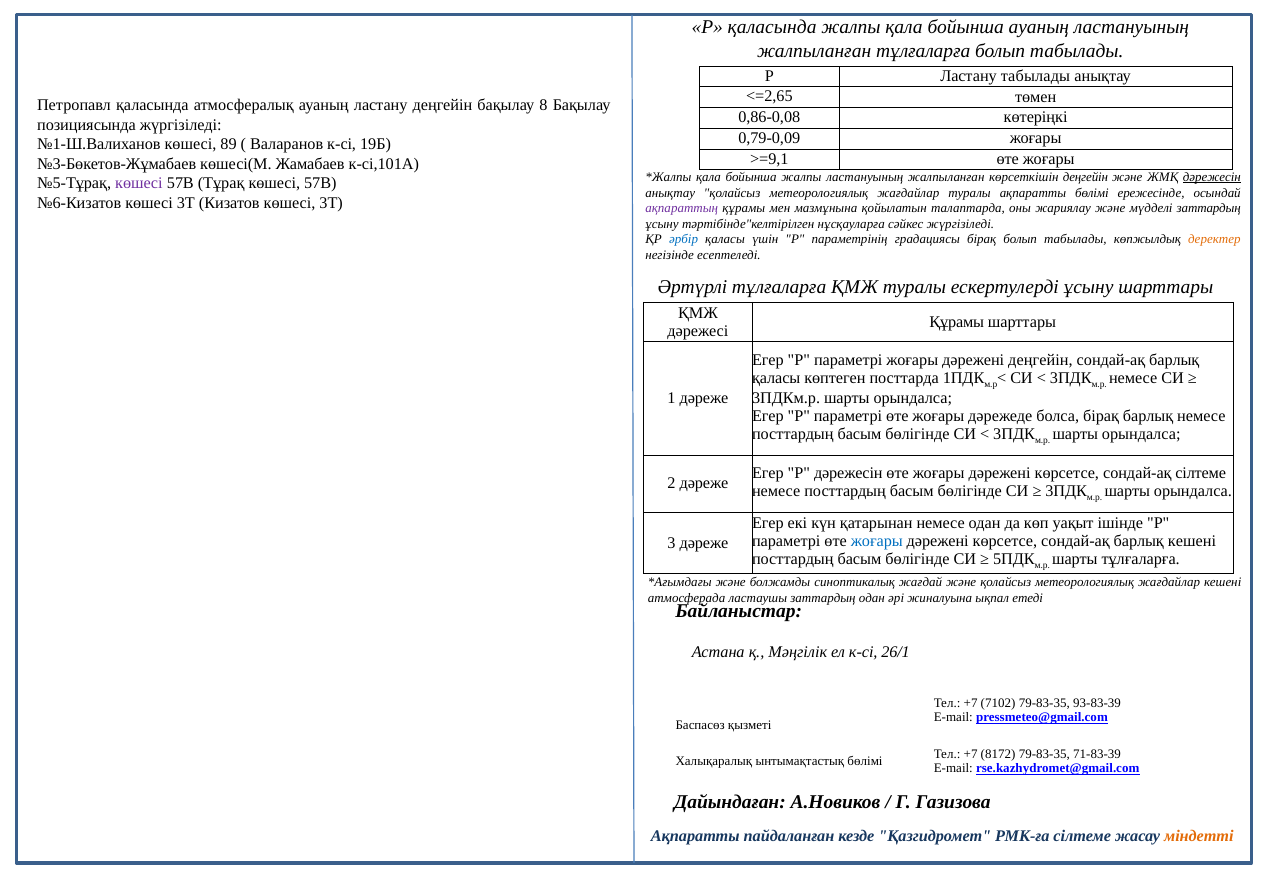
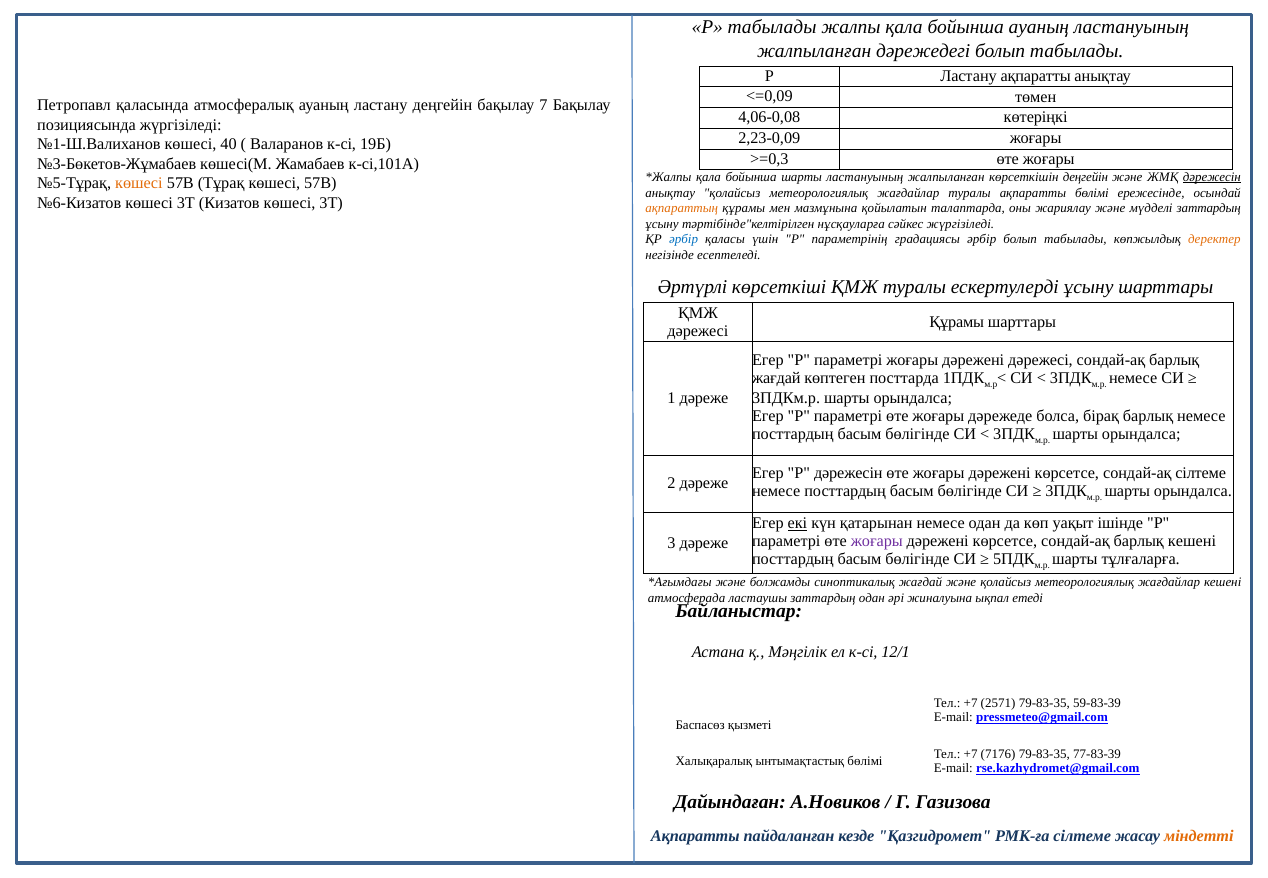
Р қаласында: қаласында -> табылады (772, 27)
жалпыланған тұлғаларға: тұлғаларға -> дәрежедегі (923, 51)
Ластану табылады: табылады -> ақпаратты (1036, 76)
<=2,65: <=2,65 -> <=0,09 (769, 96)
8: 8 -> 7 (543, 105)
0,86-0,08: 0,86-0,08 -> 4,06-0,08 (769, 117)
0,79-0,09: 0,79-0,09 -> 2,23-0,09 (769, 138)
89: 89 -> 40 (229, 144)
>=9,1: >=9,1 -> >=0,3 (769, 159)
бойынша жалпы: жалпы -> шарты (802, 177)
көшесі colour: purple -> orange (139, 183)
ақпараттың colour: purple -> orange (682, 208)
градациясы бірақ: бірақ -> әрбір (982, 239)
Әртүрлі тұлғаларға: тұлғаларға -> көрсеткіші (779, 287)
дәрежені деңгейін: деңгейін -> дәрежесі (1040, 360)
қаласы: қаласы -> жағдай (776, 378)
екі underline: none -> present (797, 523)
жоғары colour: blue -> purple (877, 541)
26/1: 26/1 -> 12/1 (896, 652)
7102: 7102 -> 2571 (998, 703)
93-83-39: 93-83-39 -> 59-83-39 (1097, 703)
8172: 8172 -> 7176 (998, 754)
71-83-39: 71-83-39 -> 77-83-39 (1097, 754)
